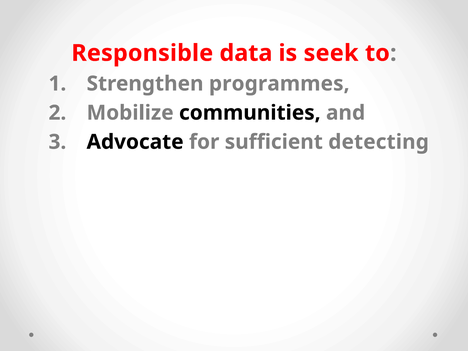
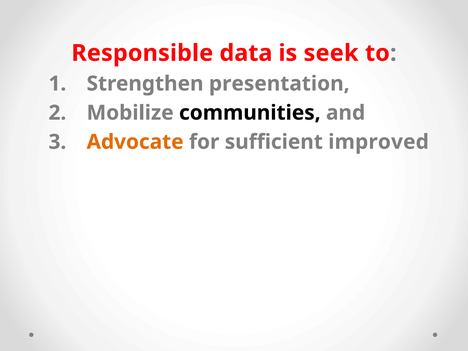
programmes: programmes -> presentation (279, 84)
Advocate colour: black -> orange (135, 142)
detecting: detecting -> improved (379, 142)
